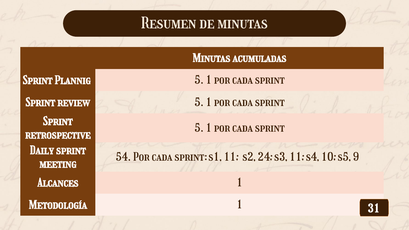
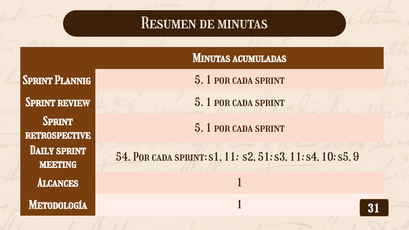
24: 24 -> 51 (265, 157)
